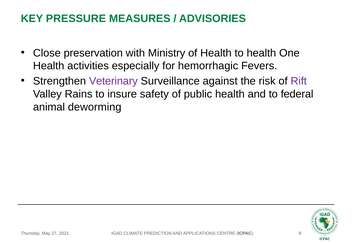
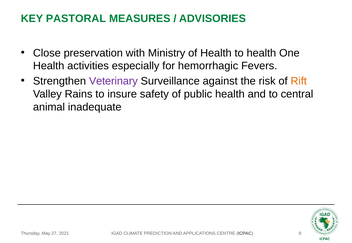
PRESSURE: PRESSURE -> PASTORAL (76, 19)
Rift colour: purple -> orange (299, 81)
federal: federal -> central (297, 94)
deworming: deworming -> inadequate (95, 107)
